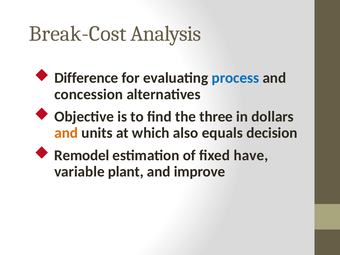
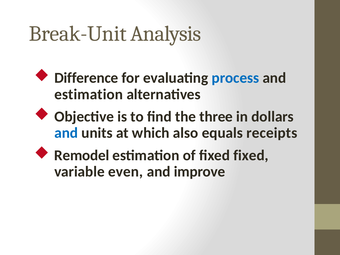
Break-Cost: Break-Cost -> Break-Unit (78, 34)
concession: concession -> estimation (89, 94)
and colour: orange -> blue (66, 133)
decision: decision -> receipts (272, 133)
fixed have: have -> fixed (251, 155)
plant: plant -> even (126, 172)
